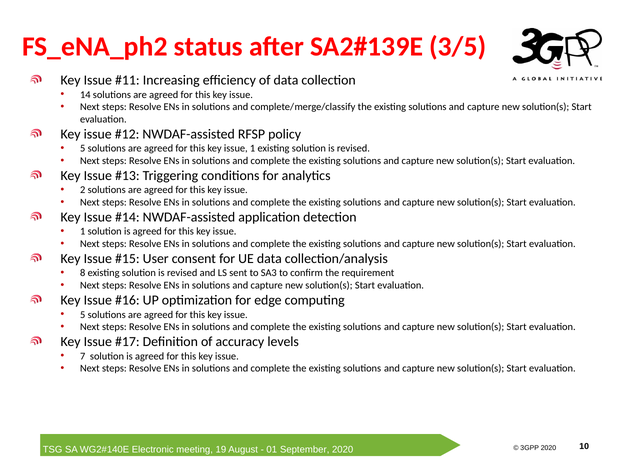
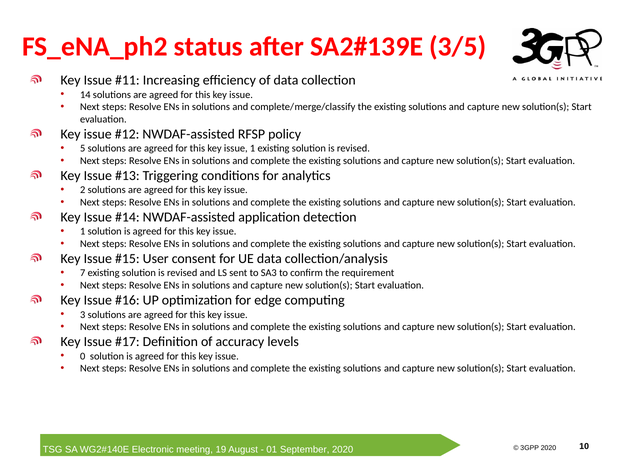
8: 8 -> 7 (83, 273)
5: 5 -> 3 (83, 315)
7: 7 -> 0 (83, 356)
